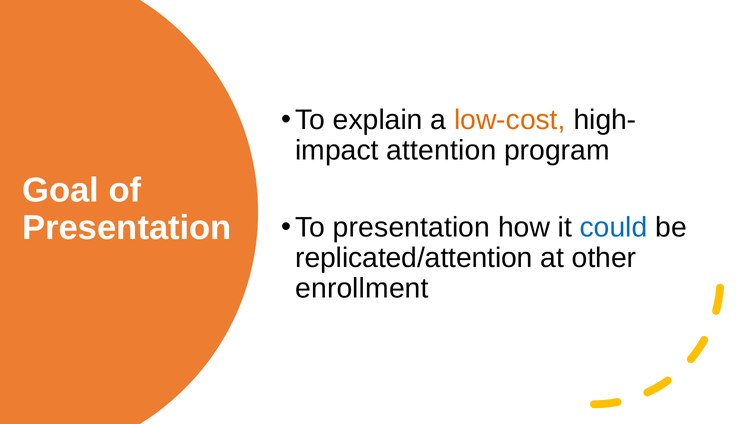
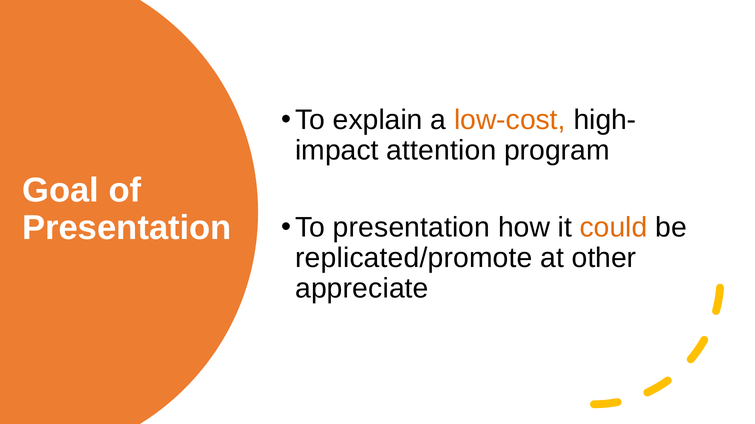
could colour: blue -> orange (614, 228)
replicated/attention: replicated/attention -> replicated/promote (414, 258)
enrollment: enrollment -> appreciate (362, 289)
